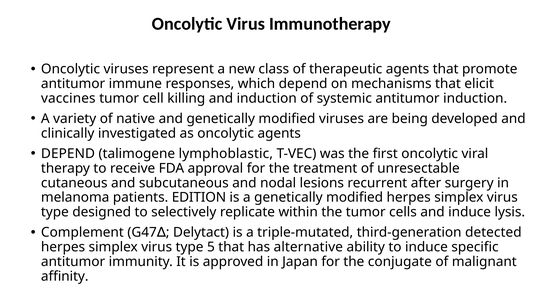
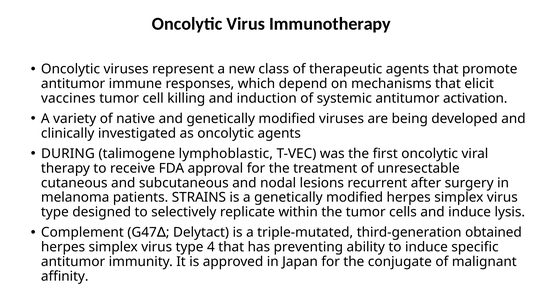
antitumor induction: induction -> activation (475, 99)
DEPEND: DEPEND -> DURING (68, 154)
EDITION: EDITION -> STRAINS (199, 198)
detected: detected -> obtained (493, 233)
5: 5 -> 4 (211, 247)
alternative: alternative -> preventing (308, 247)
